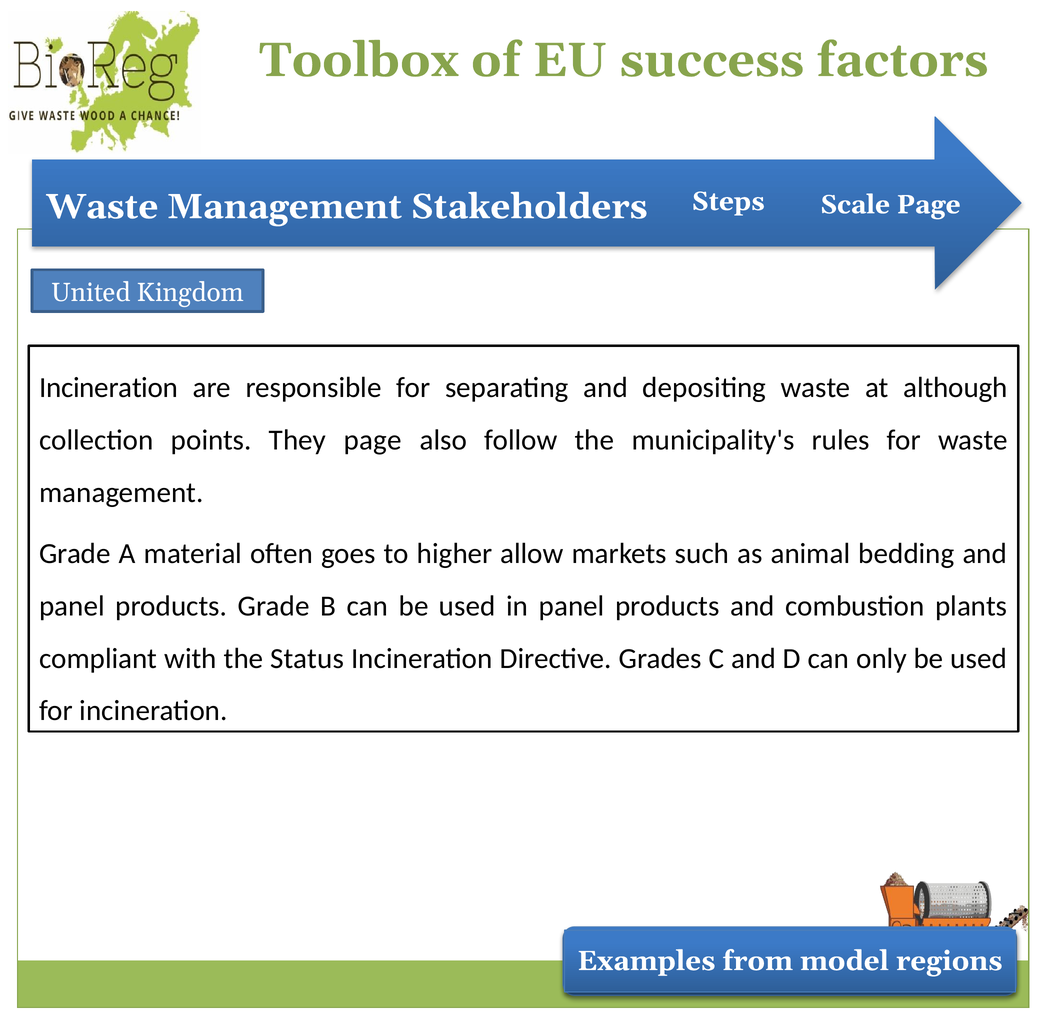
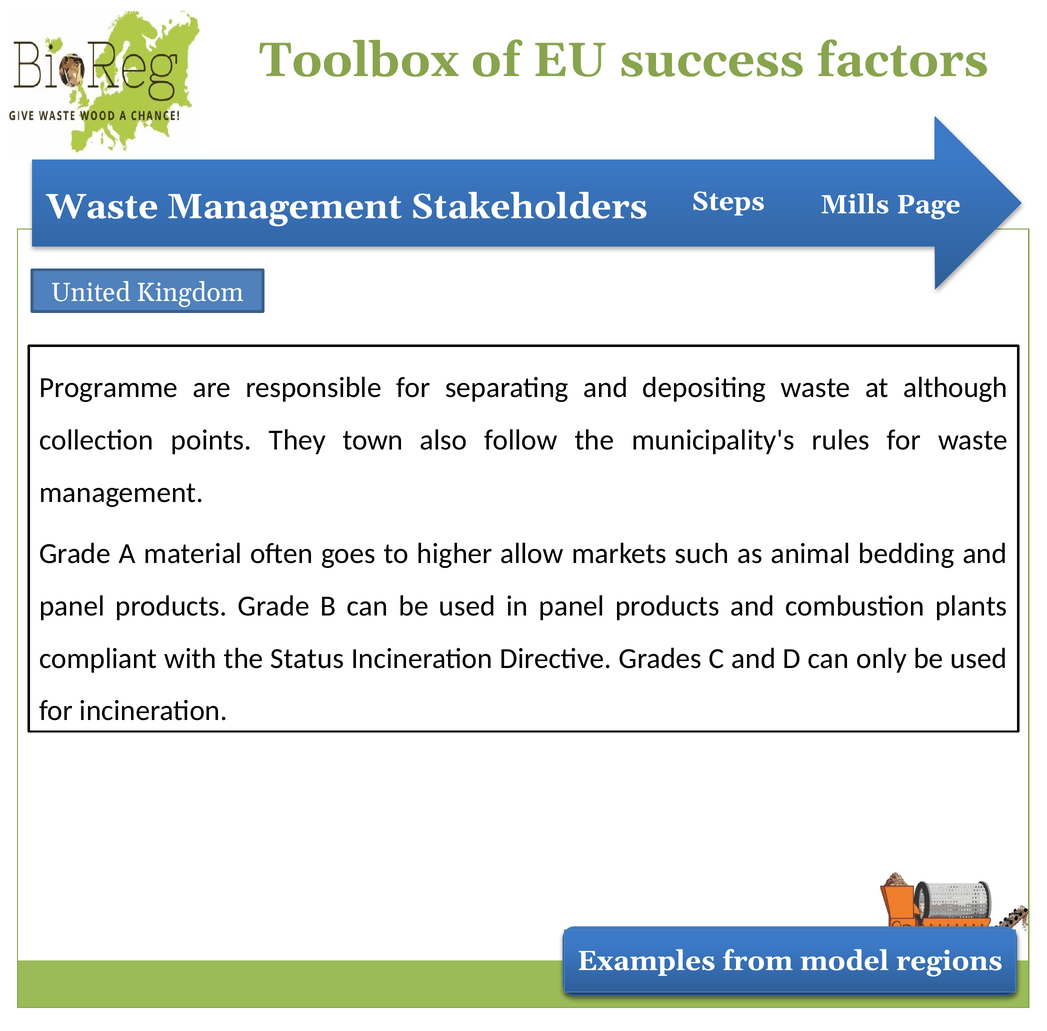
Scale: Scale -> Mills (855, 205)
Incineration: Incineration -> Programme (108, 388)
They page: page -> town (373, 440)
